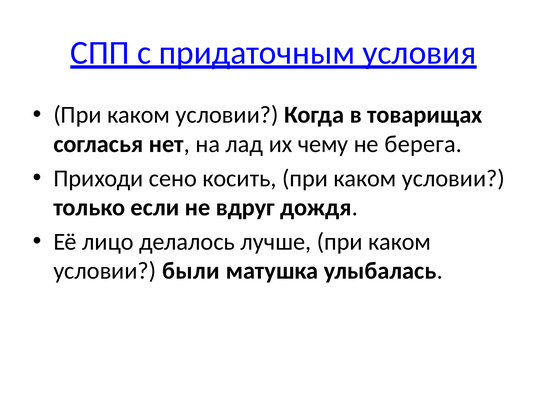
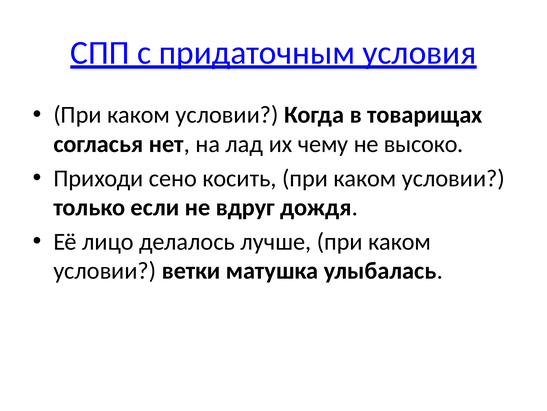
берега: берега -> высоко (424, 144)
были: были -> ветки (191, 270)
